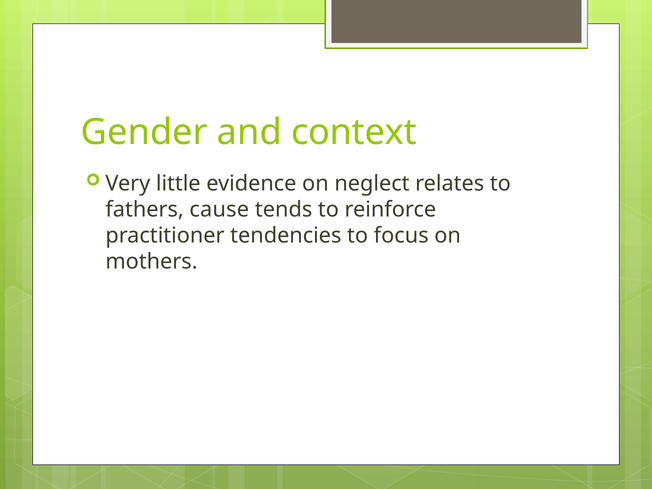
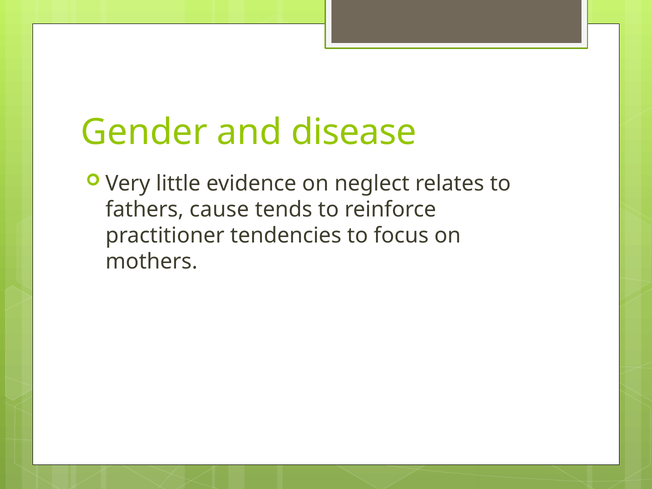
context: context -> disease (354, 132)
